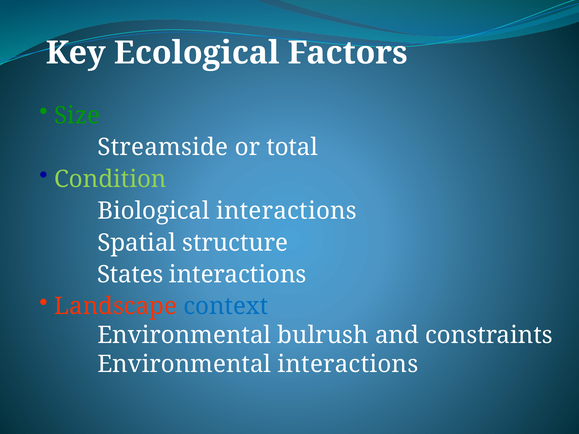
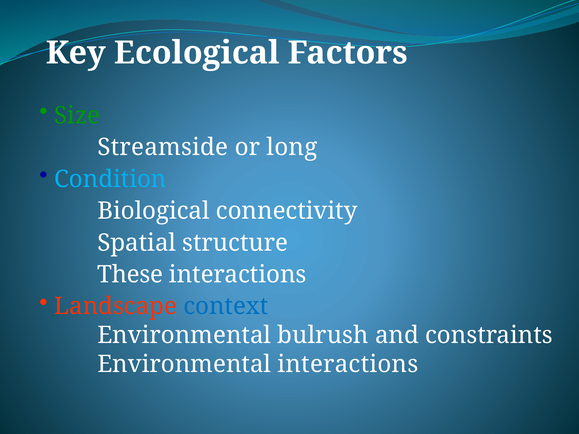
total: total -> long (292, 147)
Condition colour: light green -> light blue (110, 179)
Biological interactions: interactions -> connectivity (287, 211)
States: States -> These (130, 275)
